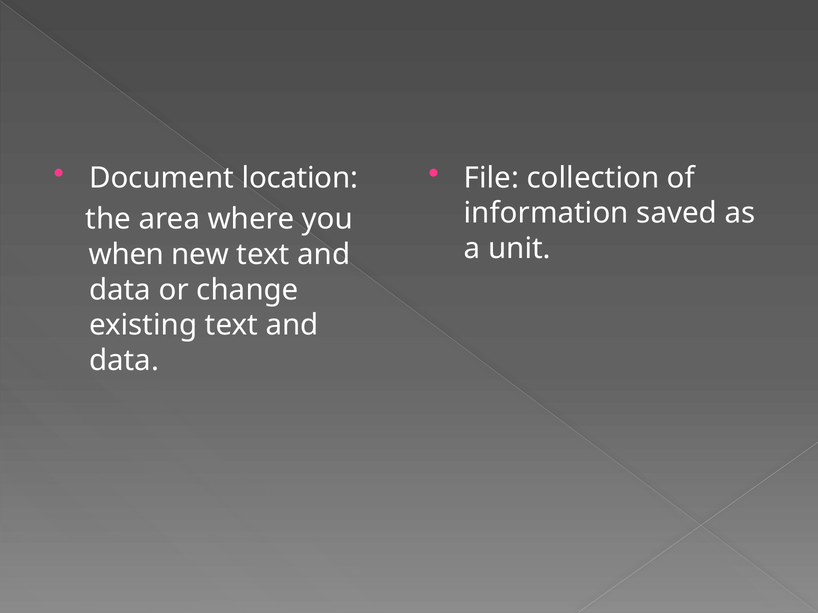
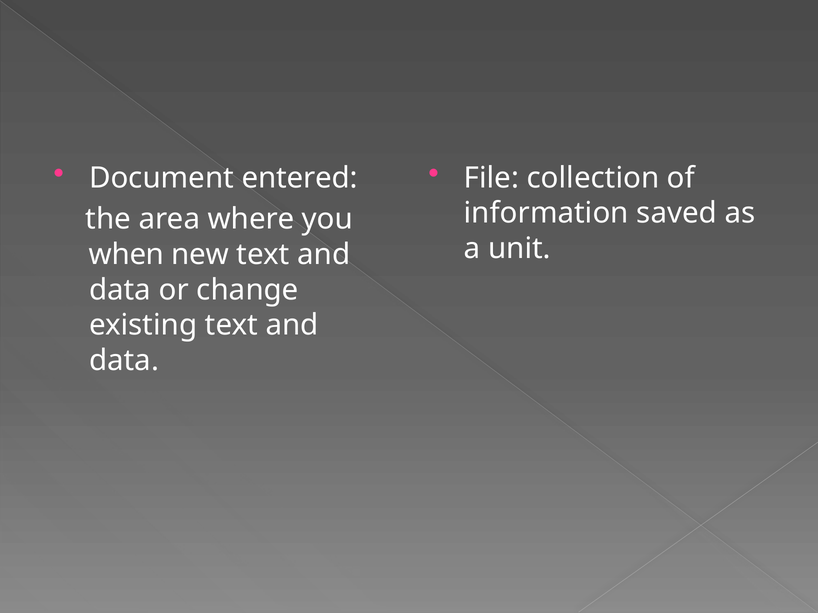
location: location -> entered (300, 178)
